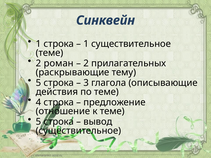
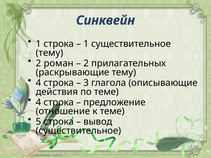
теме: теме -> тему (49, 53)
5: 5 -> 4 (38, 83)
